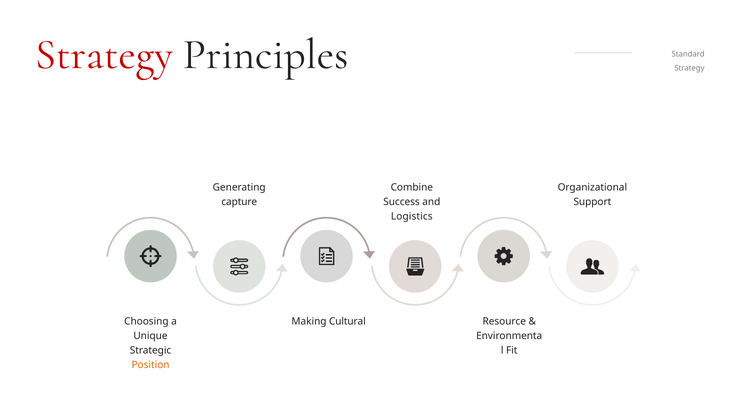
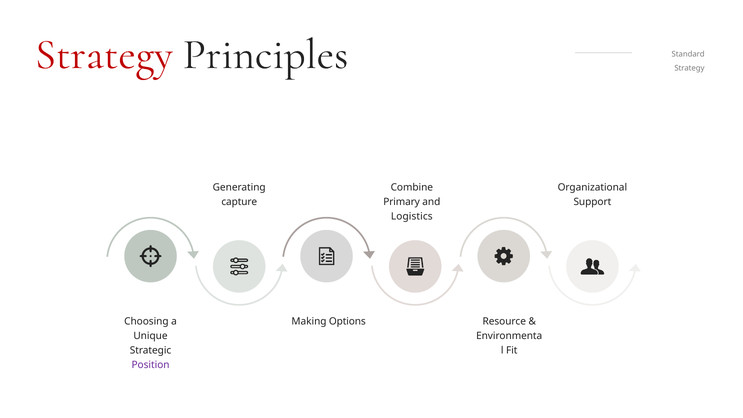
Success: Success -> Primary (402, 202)
Cultural: Cultural -> Options (347, 321)
Position colour: orange -> purple (151, 365)
